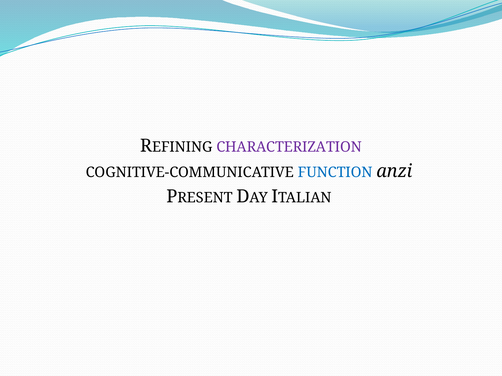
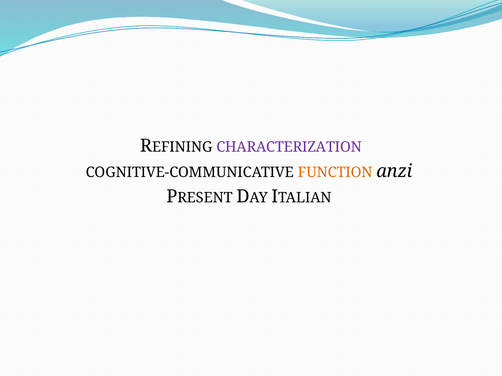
FUNCTION colour: blue -> orange (335, 173)
